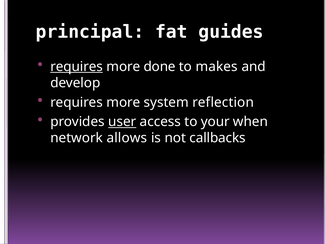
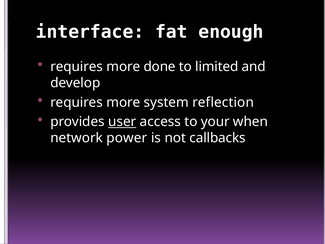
principal: principal -> interface (90, 32)
guides: guides -> enough (231, 32)
requires underline: present -> none (77, 67)
makes: makes -> limited (217, 67)
allows: allows -> power (127, 138)
